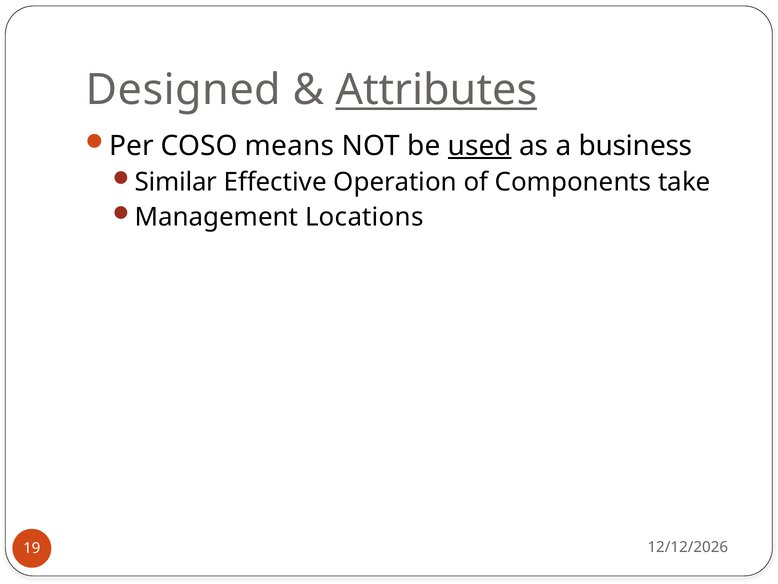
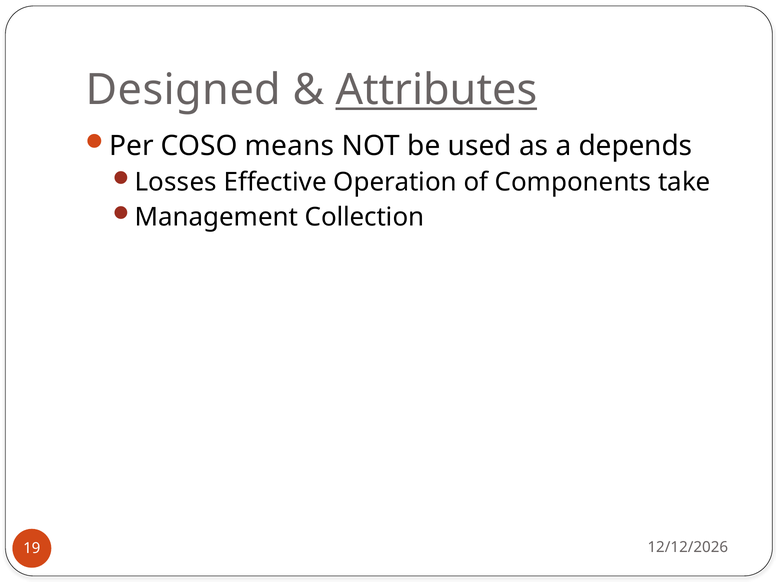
used underline: present -> none (480, 146)
business: business -> depends (635, 146)
Similar: Similar -> Losses (176, 182)
Locations: Locations -> Collection (365, 217)
